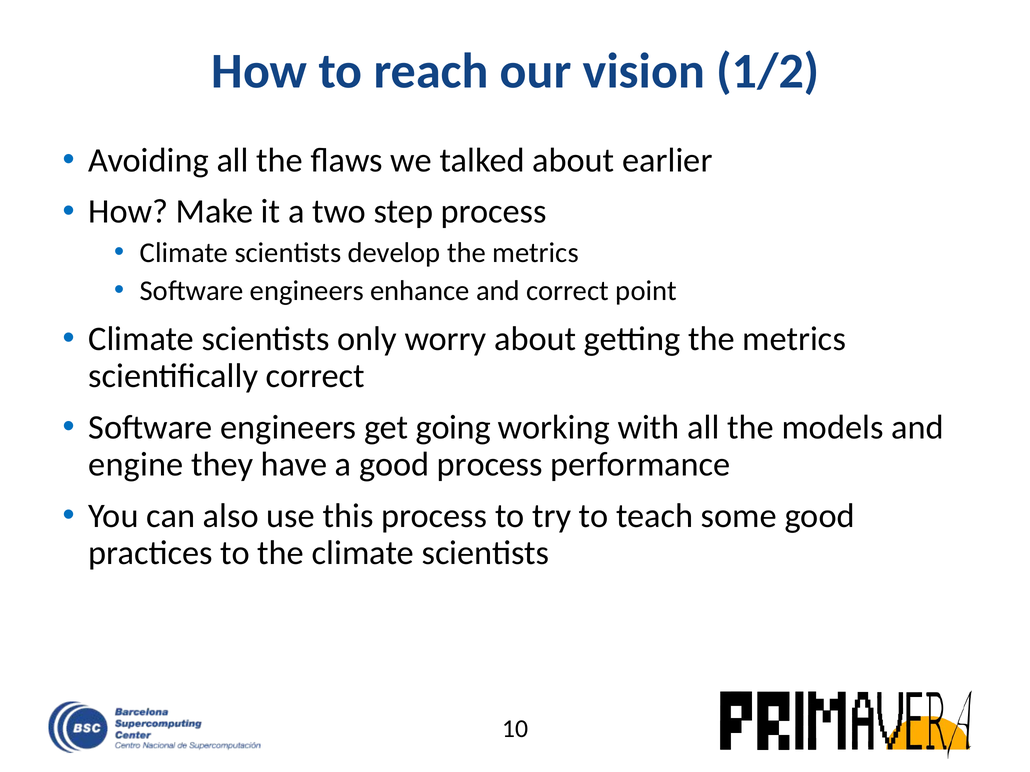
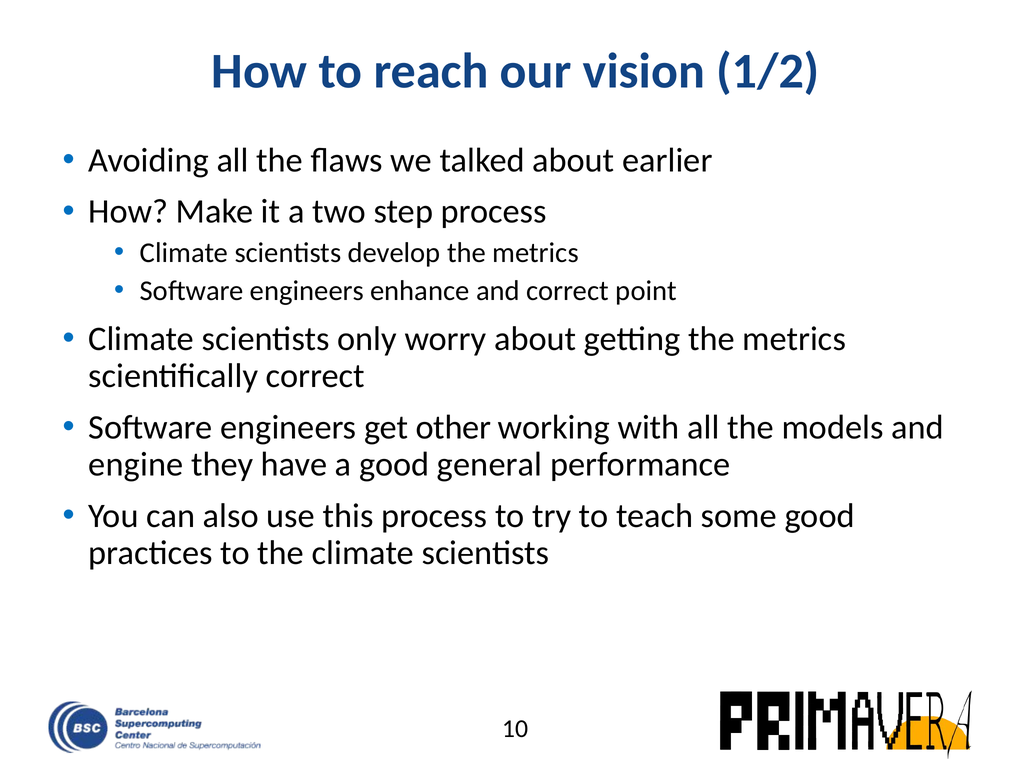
going: going -> other (453, 428)
good process: process -> general (490, 465)
